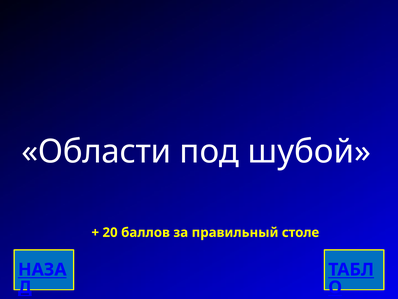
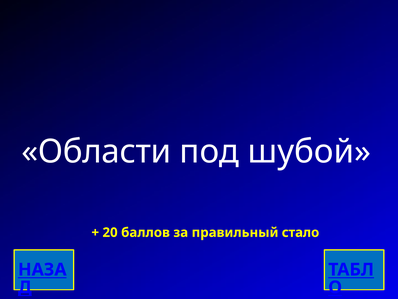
столе: столе -> стало (300, 232)
